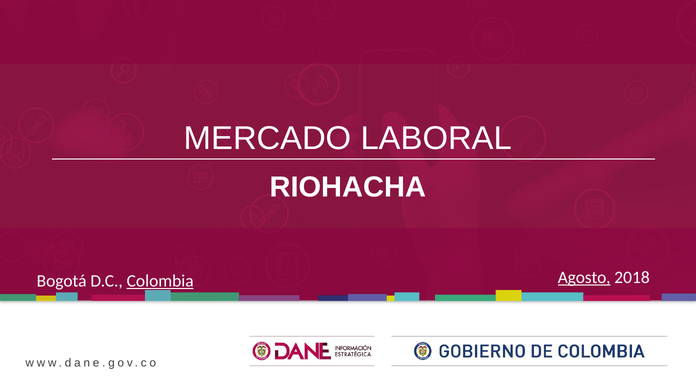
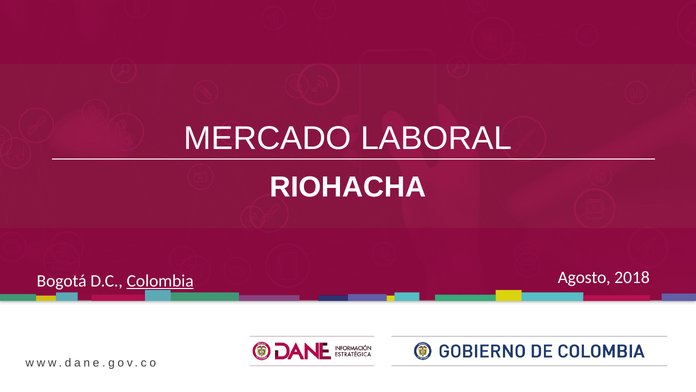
Agosto underline: present -> none (584, 277)
